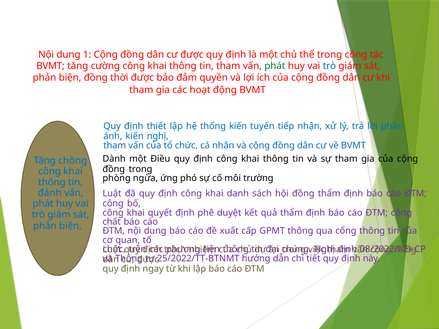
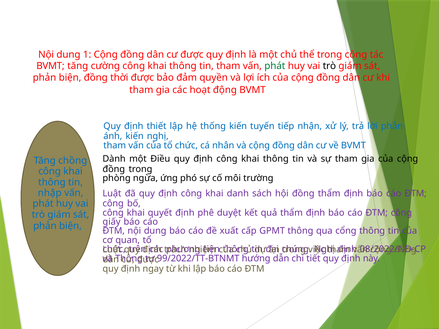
trò colour: blue -> black (329, 66)
đánh: đánh -> nhập (50, 193)
chất: chất -> giấy (112, 222)
25/2022/TT-BTNMT: 25/2022/TT-BTNMT -> 99/2022/TT-BTNMT (198, 259)
